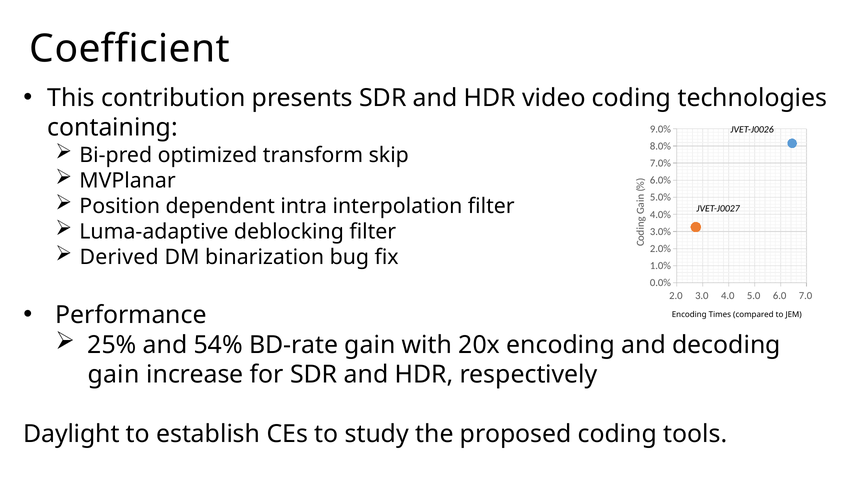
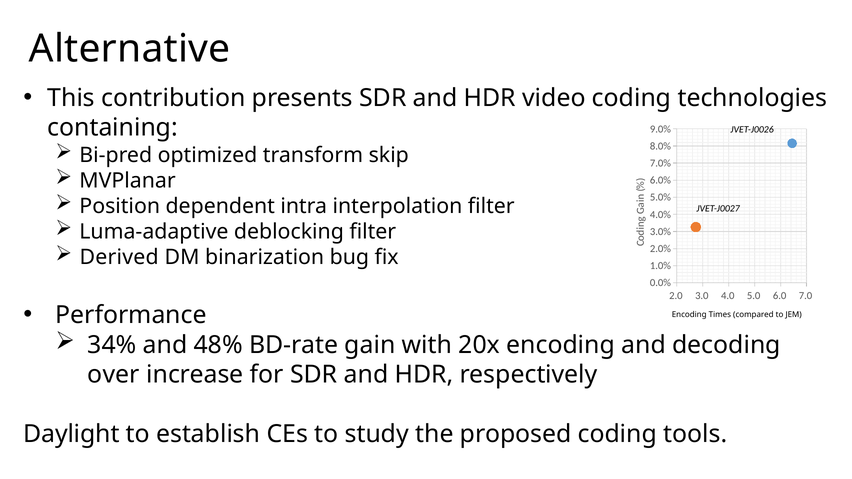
Coefficient: Coefficient -> Alternative (130, 49)
25%: 25% -> 34% (112, 345)
54%: 54% -> 48% (218, 345)
gain: gain -> over (114, 375)
